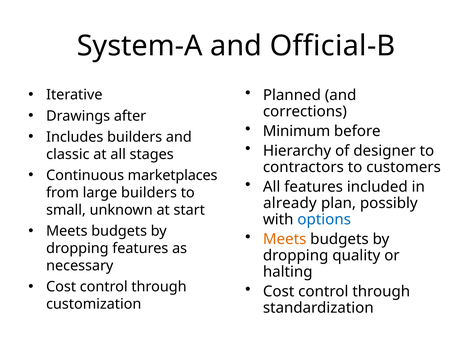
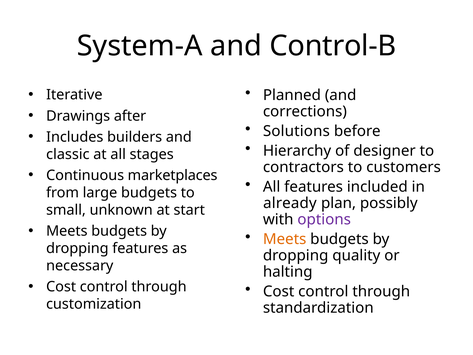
Official-B: Official-B -> Control-B (333, 46)
Minimum: Minimum -> Solutions (296, 131)
large builders: builders -> budgets (149, 193)
options colour: blue -> purple (324, 219)
